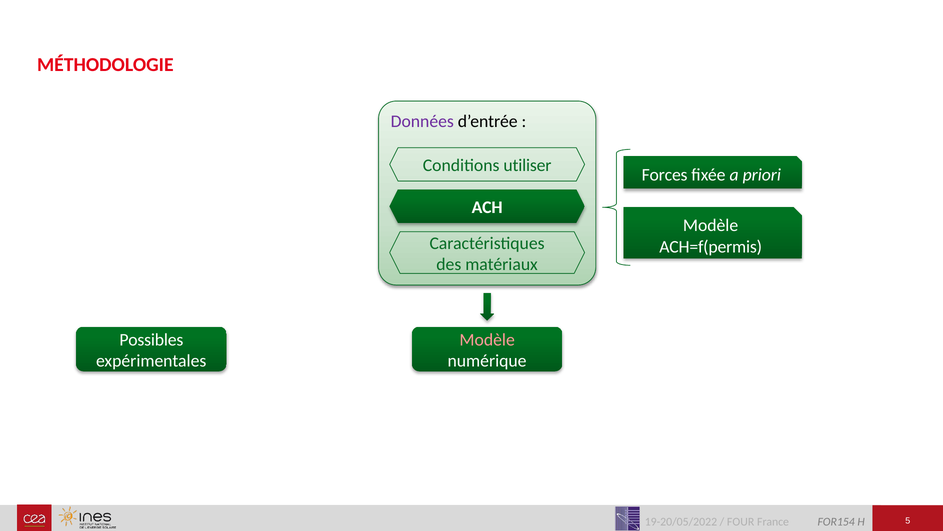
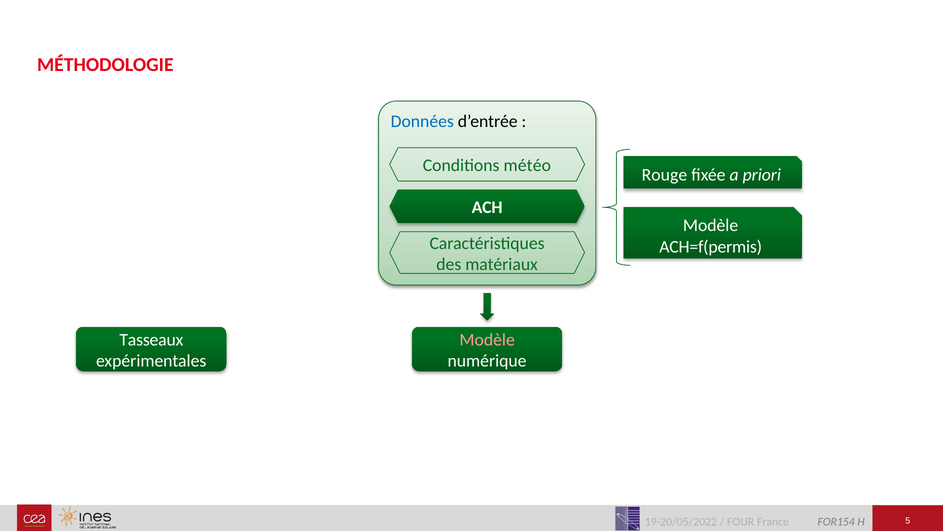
Données colour: purple -> blue (422, 121)
utiliser: utiliser -> météo (527, 165)
Forces: Forces -> Rouge (664, 175)
Possibles: Possibles -> Tasseaux (151, 339)
